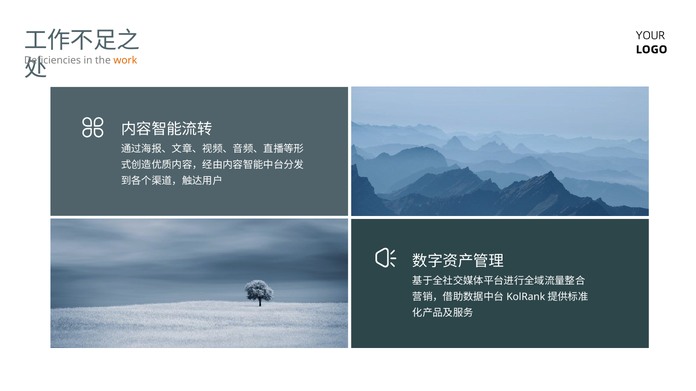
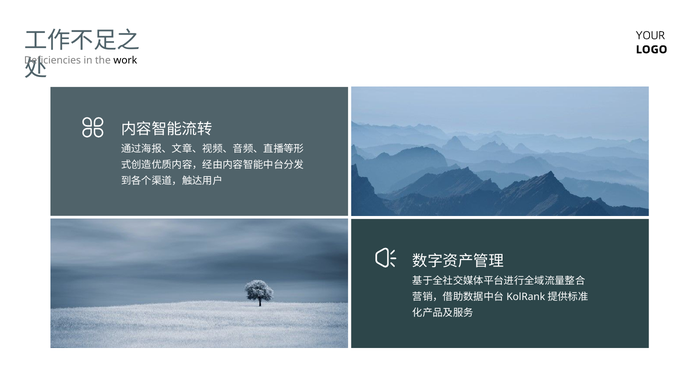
work colour: orange -> black (125, 60)
